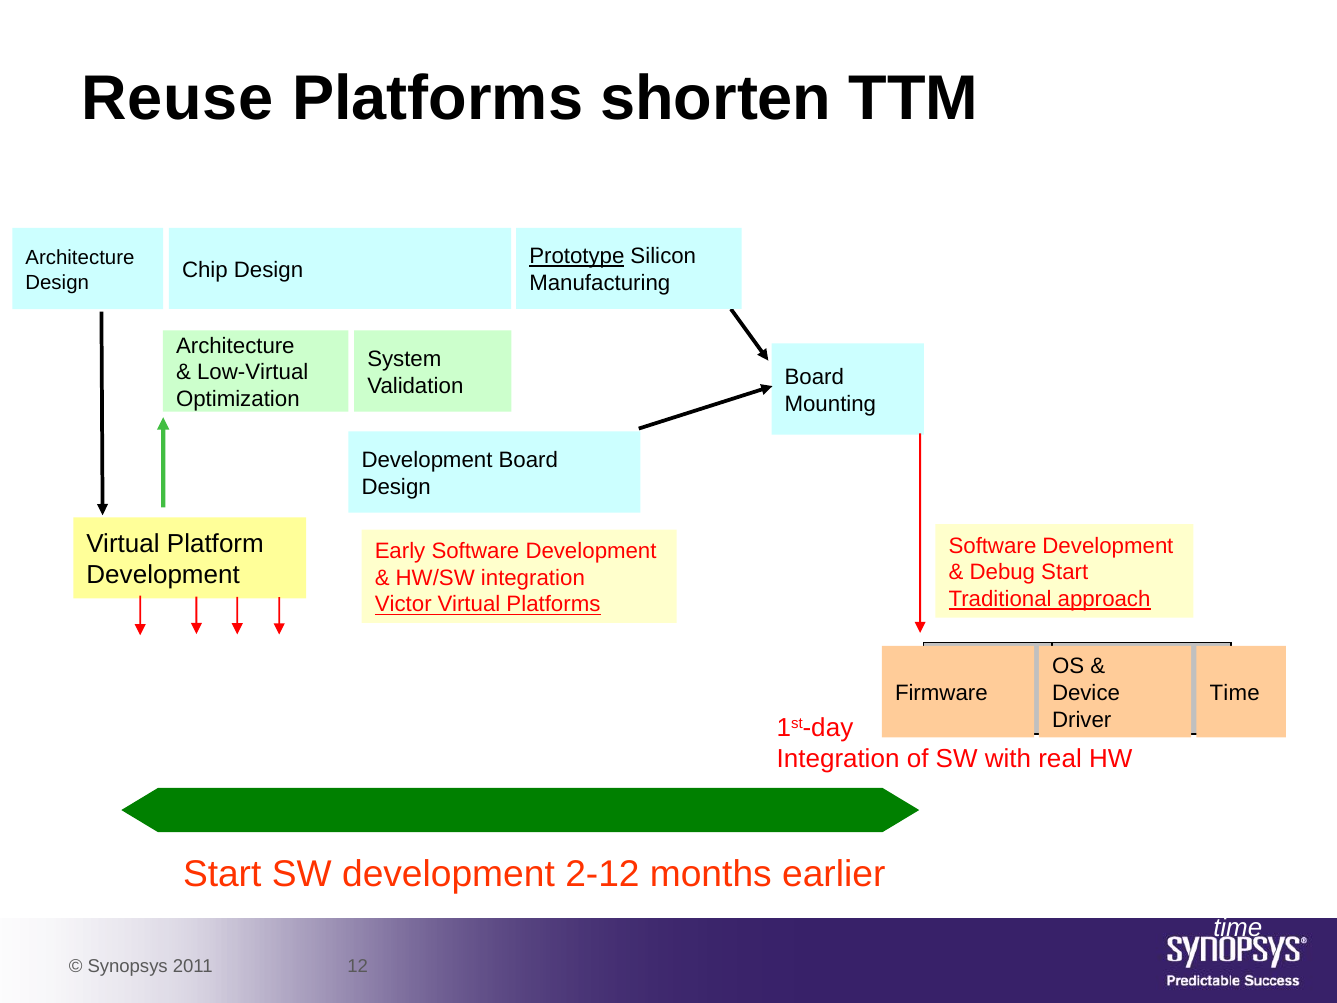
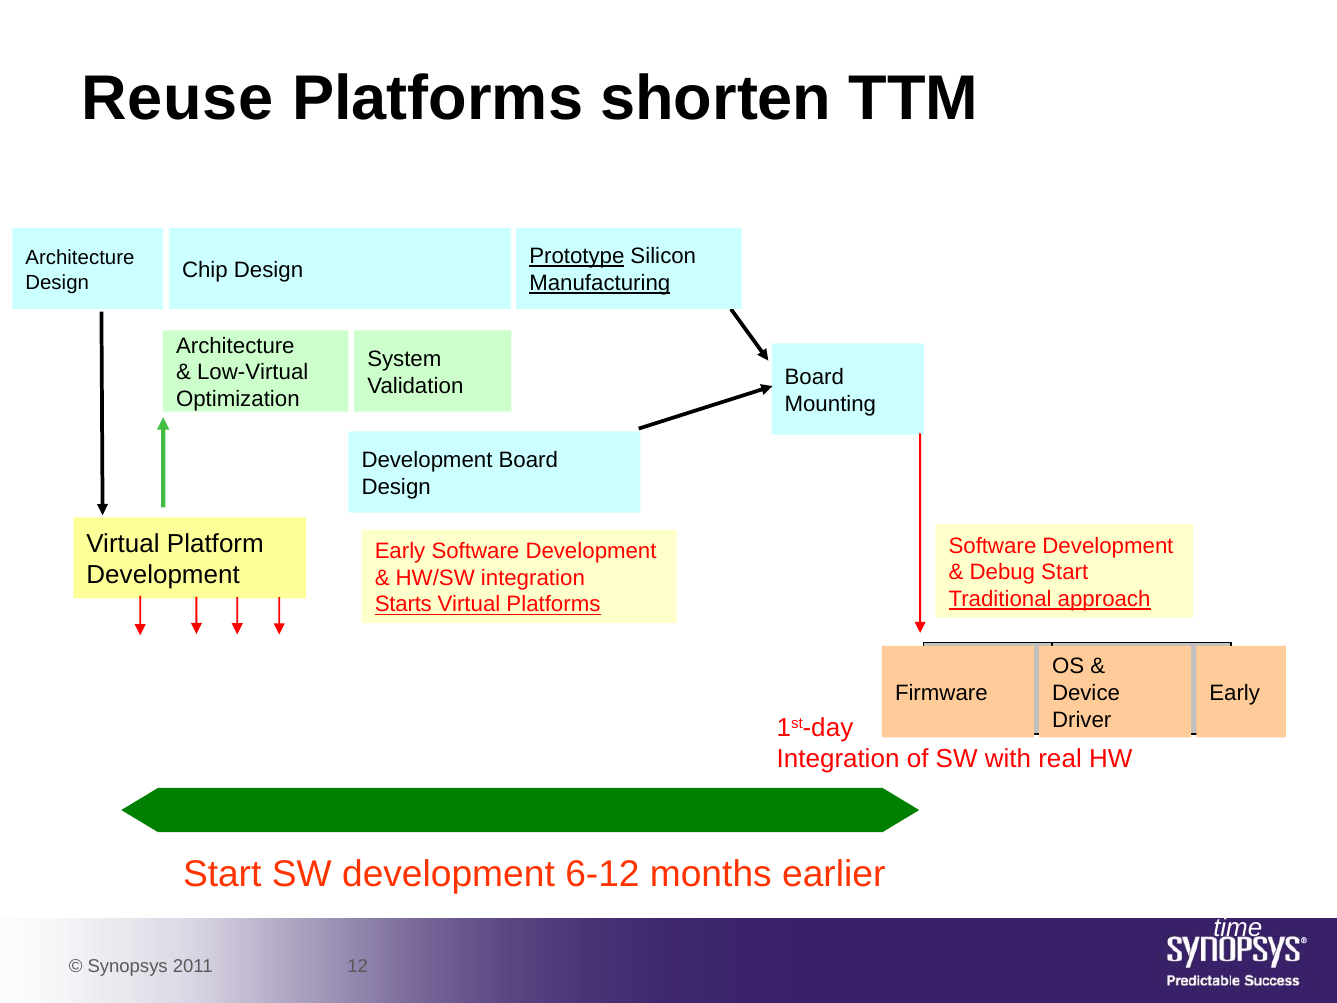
Manufacturing underline: none -> present (600, 283)
Victor: Victor -> Starts (403, 604)
Time: Time -> Early (1235, 693)
2-12: 2-12 -> 6-12 (602, 874)
